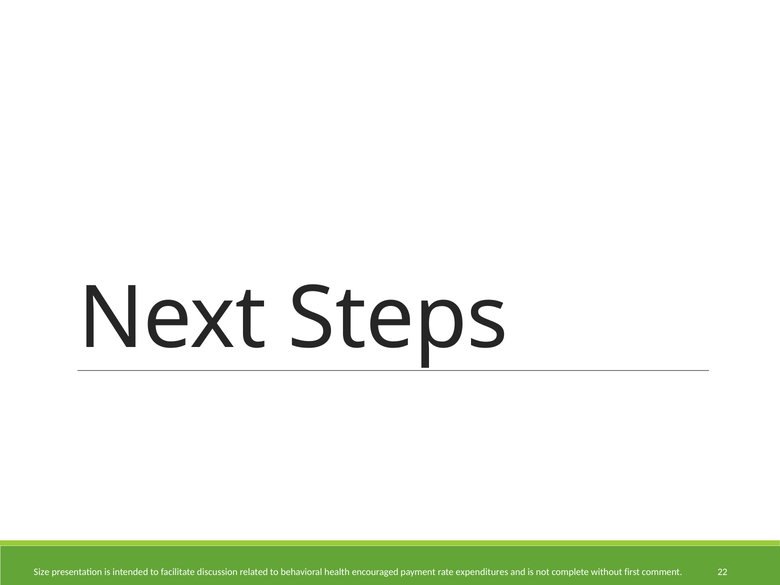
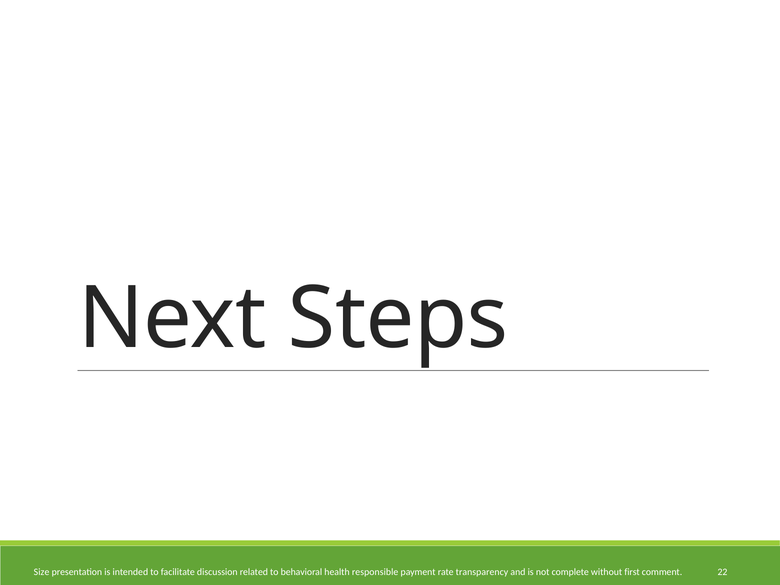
encouraged: encouraged -> responsible (375, 572)
expenditures: expenditures -> transparency (482, 572)
